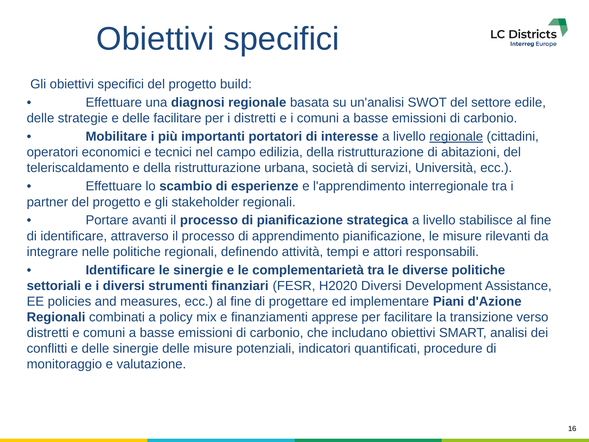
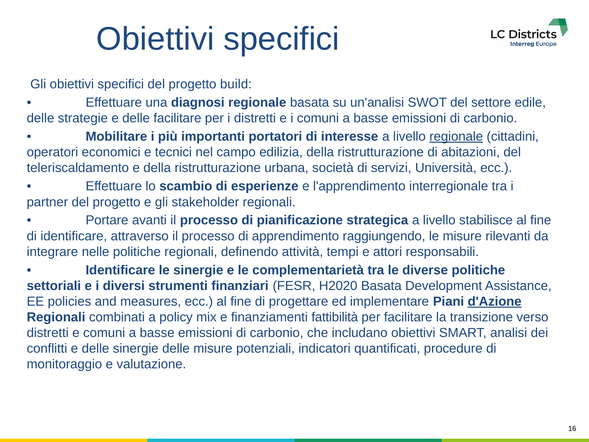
apprendimento pianificazione: pianificazione -> raggiungendo (384, 236)
H2020 Diversi: Diversi -> Basata (381, 286)
d'Azione underline: none -> present (495, 301)
apprese: apprese -> fattibilità (335, 317)
